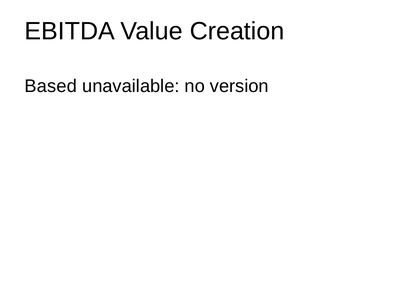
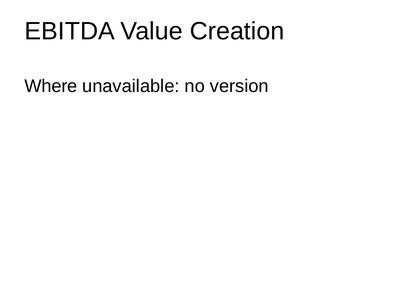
Based: Based -> Where (51, 86)
